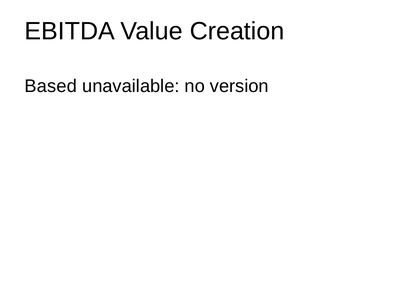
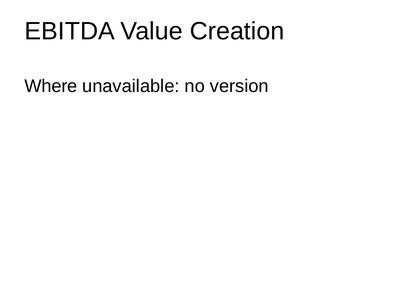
Based: Based -> Where (51, 86)
